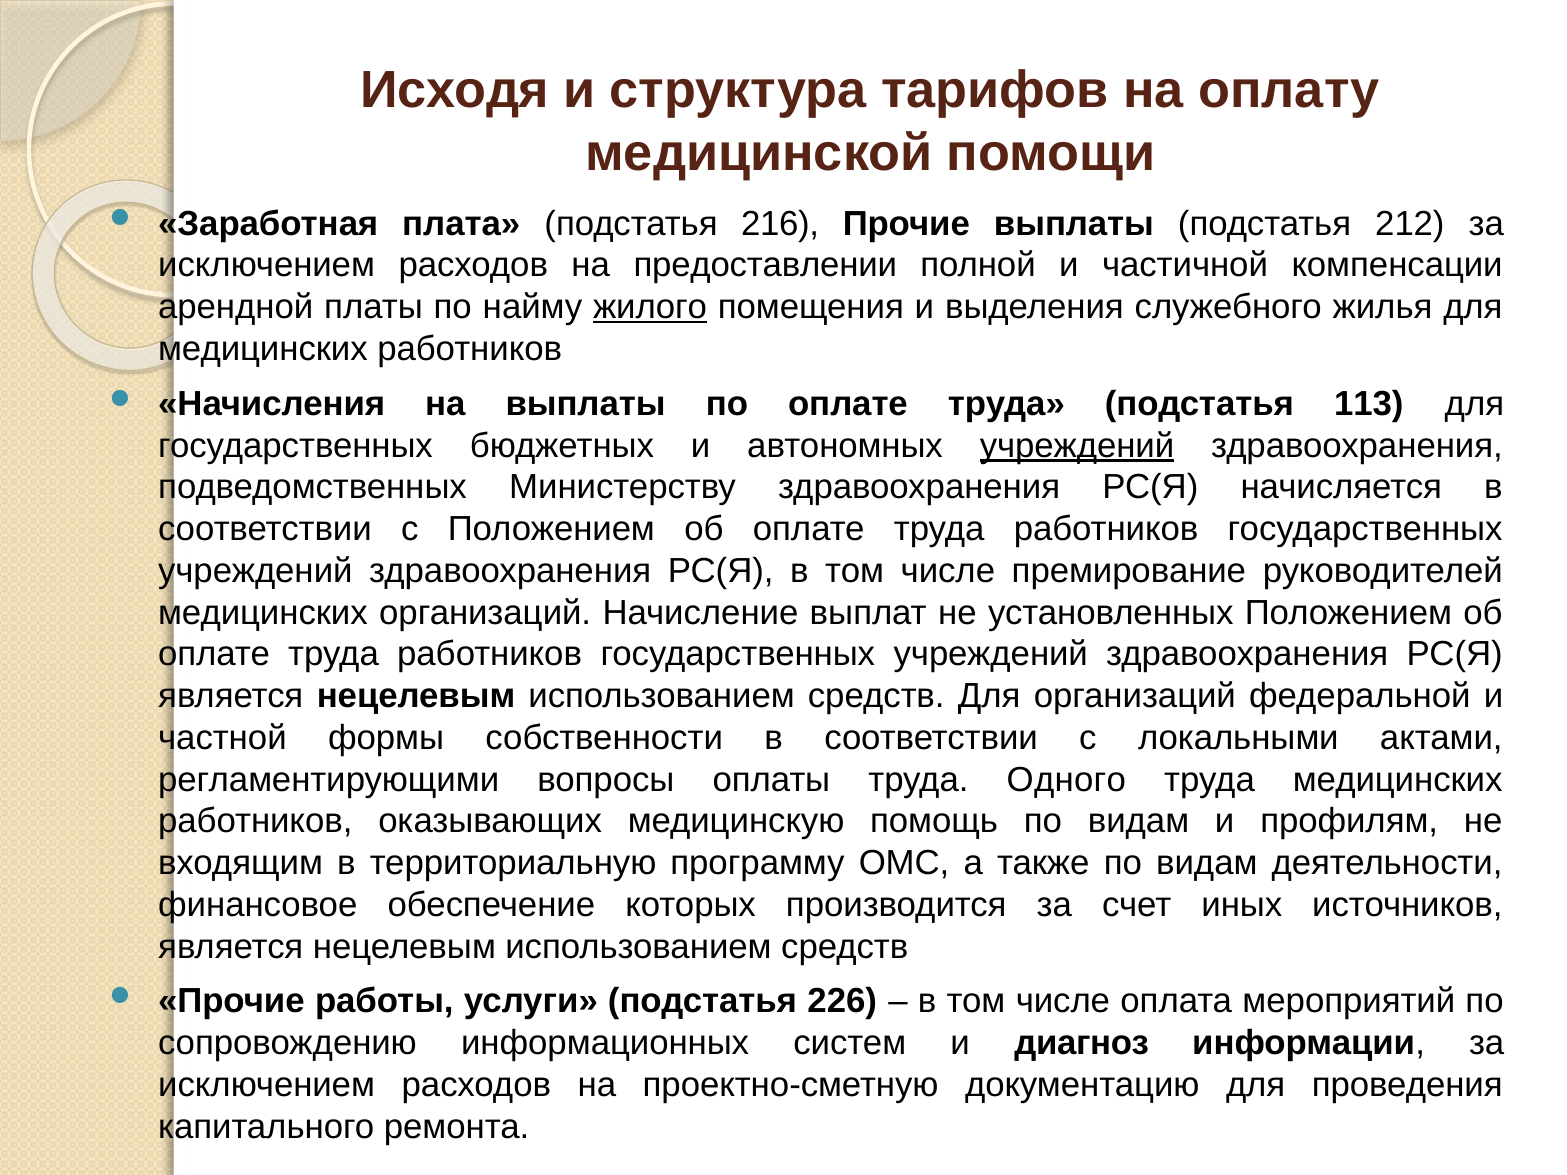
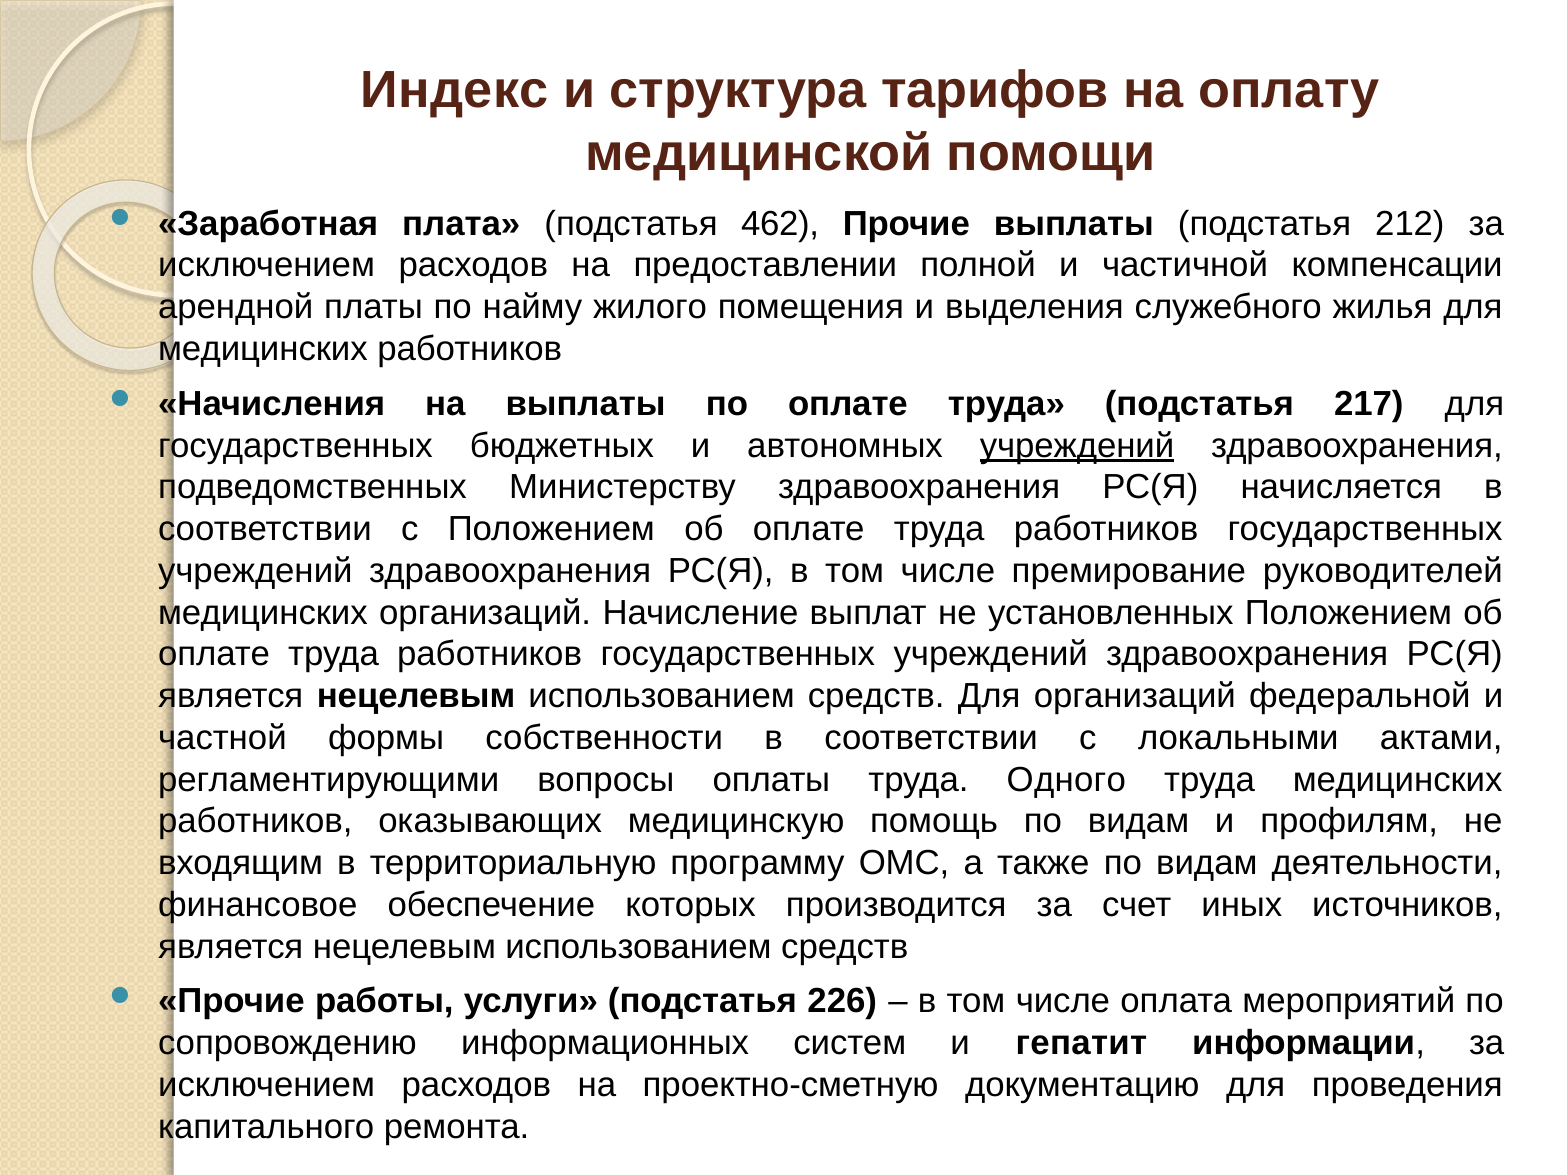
Исходя: Исходя -> Индекс (455, 90)
216: 216 -> 462 (780, 224)
жилого underline: present -> none (650, 307)
113: 113 -> 217 (1369, 404)
диагноз: диагноз -> гепатит (1081, 1043)
